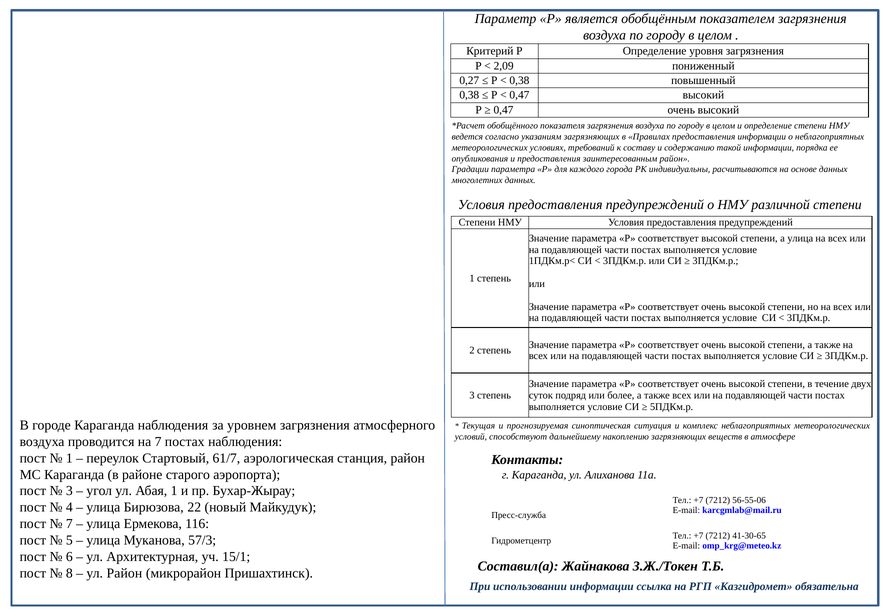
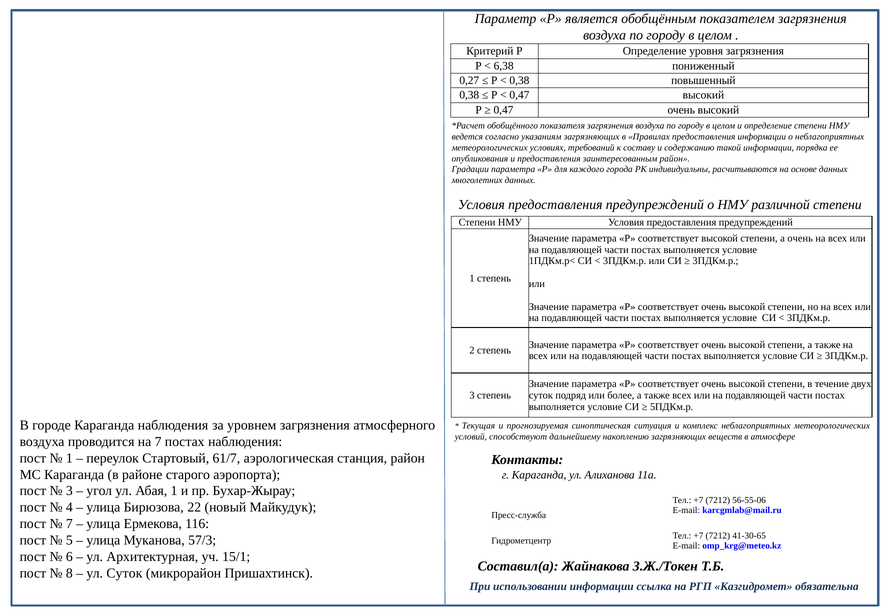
2,09: 2,09 -> 6,38 (504, 66)
а улица: улица -> очень (800, 238)
ул Район: Район -> Суток (124, 573)
